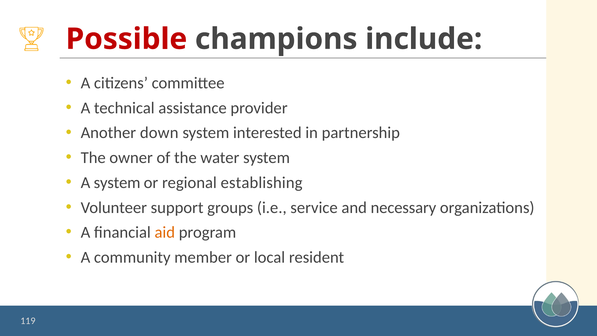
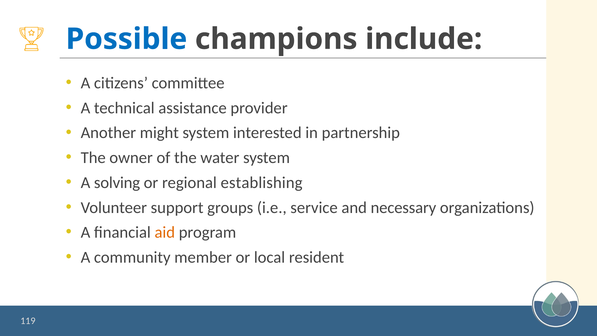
Possible colour: red -> blue (126, 39)
down: down -> might (159, 133)
A system: system -> solving (117, 183)
